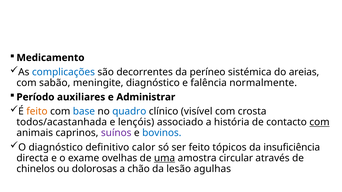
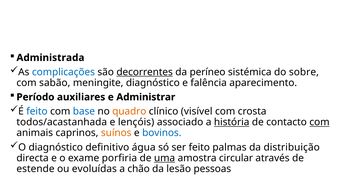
Medicamento: Medicamento -> Administrada (50, 58)
decorrentes underline: none -> present (145, 72)
areias: areias -> sobre (304, 72)
normalmente: normalmente -> aparecimento (263, 83)
feito colour: orange -> blue (37, 112)
quadro colour: blue -> orange (129, 112)
história underline: none -> present (232, 122)
suínos colour: purple -> orange (116, 133)
calor: calor -> água (144, 148)
tópicos: tópicos -> palmas (230, 148)
insuficiência: insuficiência -> distribuição (292, 148)
ovelhas: ovelhas -> porfiria (119, 158)
chinelos: chinelos -> estende (35, 169)
dolorosas: dolorosas -> evoluídas (94, 169)
agulhas: agulhas -> pessoas (212, 169)
